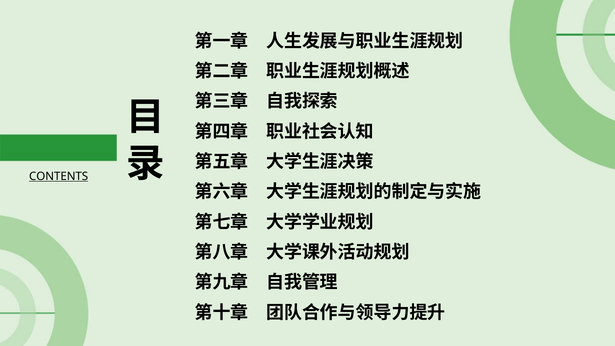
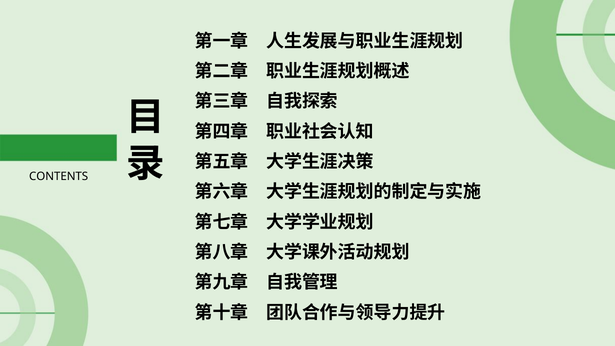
CONTENTS underline: present -> none (59, 176)
